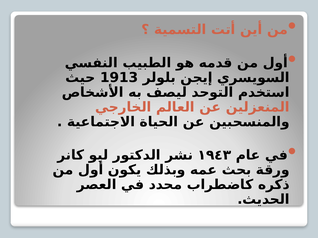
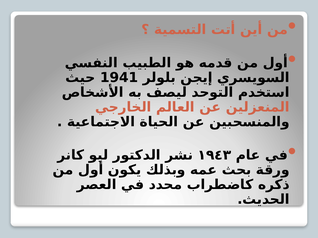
1913: 1913 -> 1941 (119, 78)
